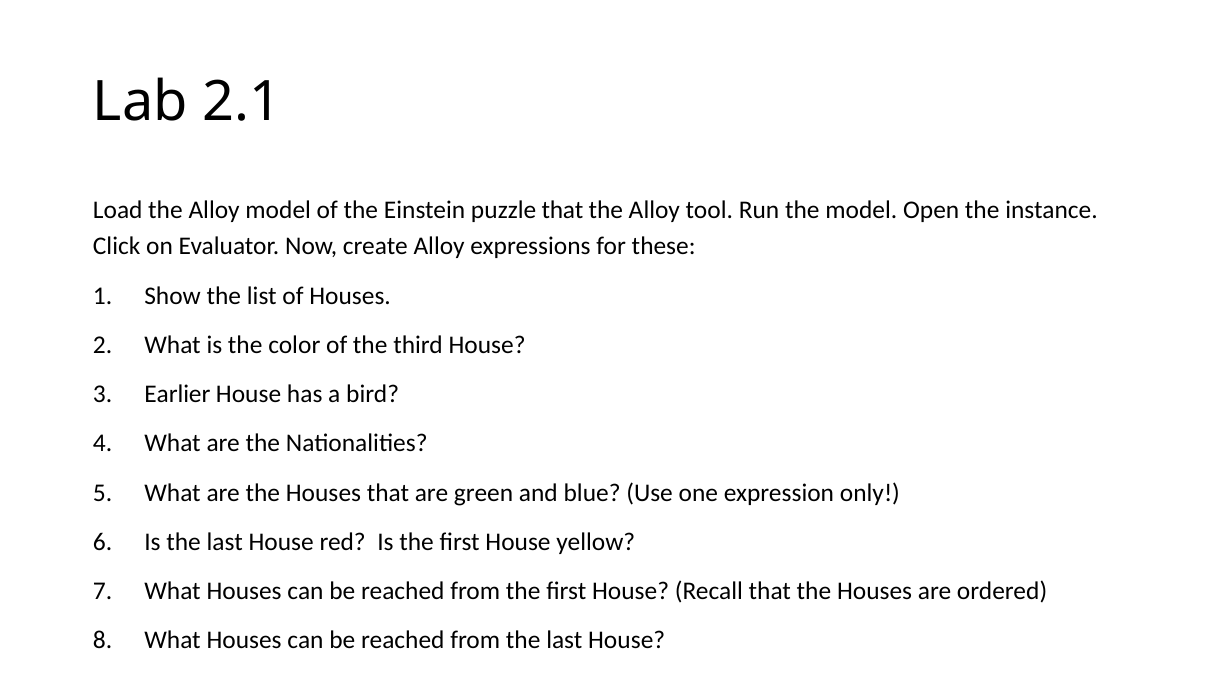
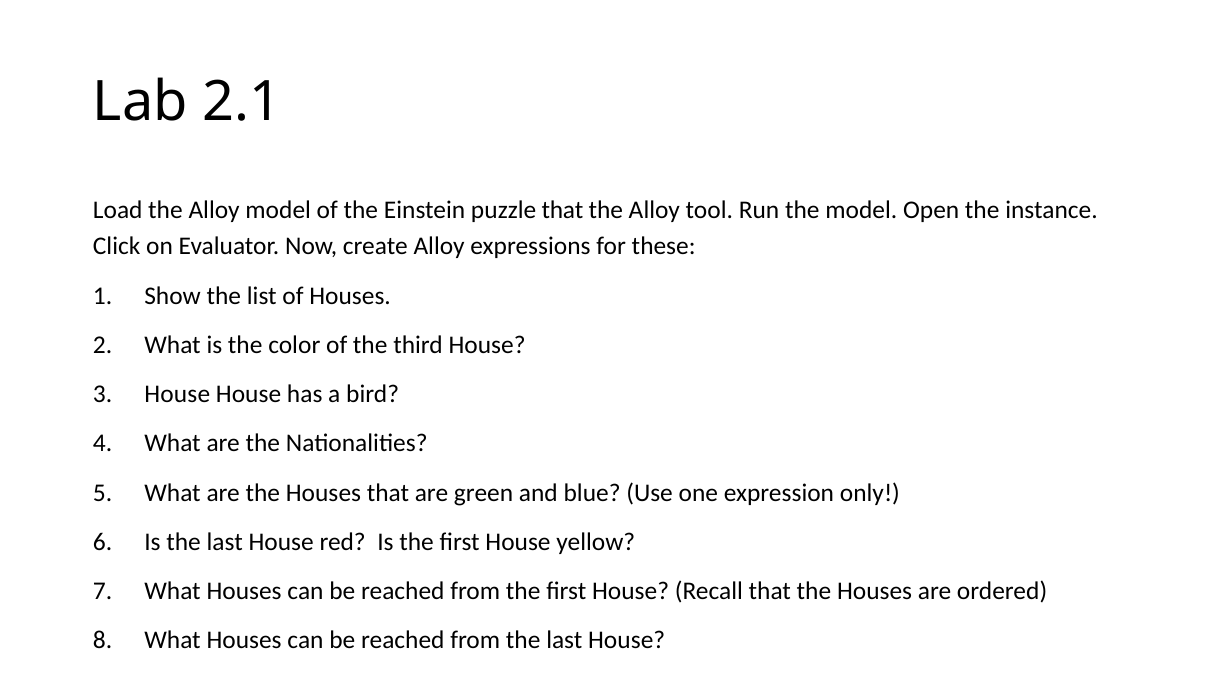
Earlier: Earlier -> House (177, 395)
